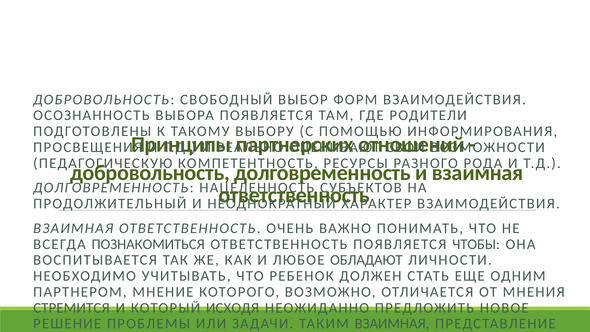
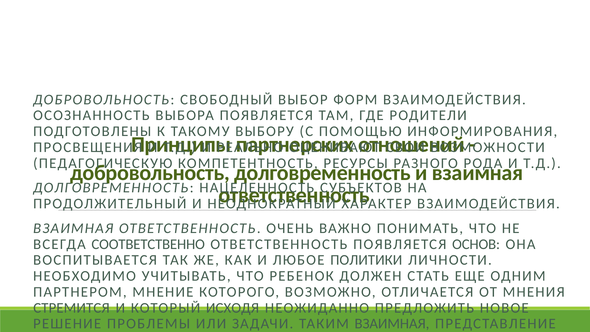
ПОЗНАКОМИТЬСЯ: ПОЗНАКОМИТЬСЯ -> СООТВЕТСТВЕННО (148, 244)
ЧТОБЫ: ЧТОБЫ -> ОСНОВ (476, 244)
ОБЛАДАЮТ: ОБЛАДАЮТ -> ПОЛИТИКИ (366, 260)
